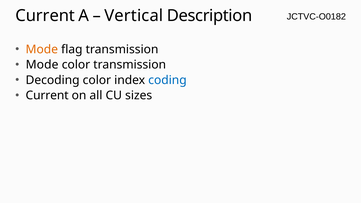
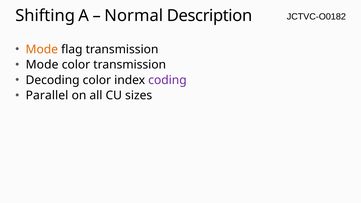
Current: Current -> Shifting (45, 16)
Vertical: Vertical -> Normal (134, 16)
coding colour: blue -> purple (167, 80)
Current: Current -> Parallel (47, 96)
